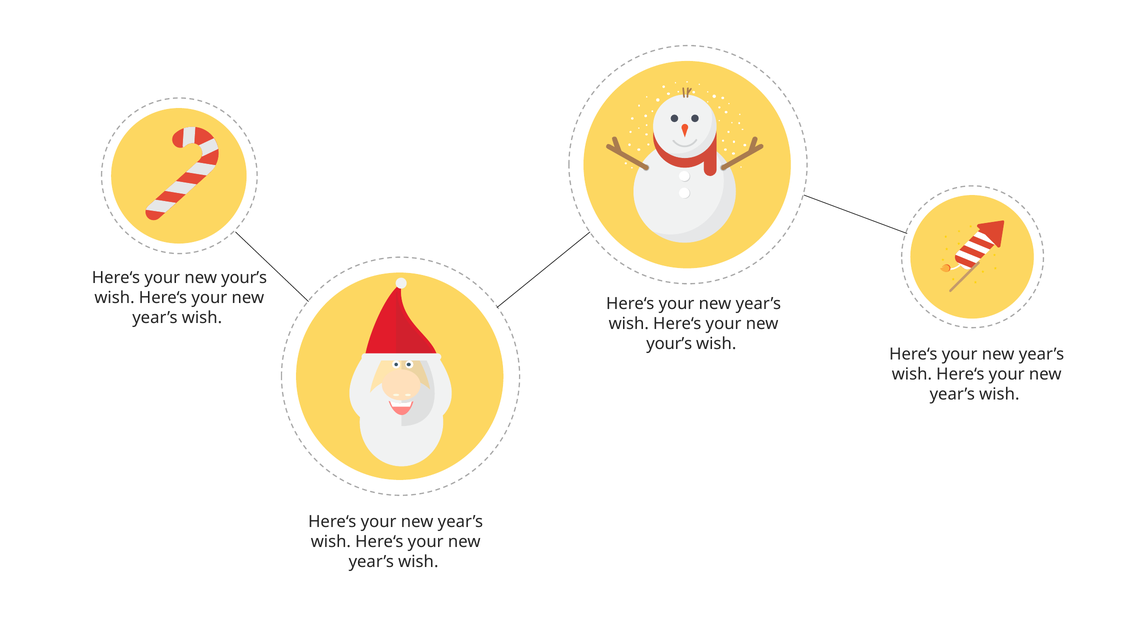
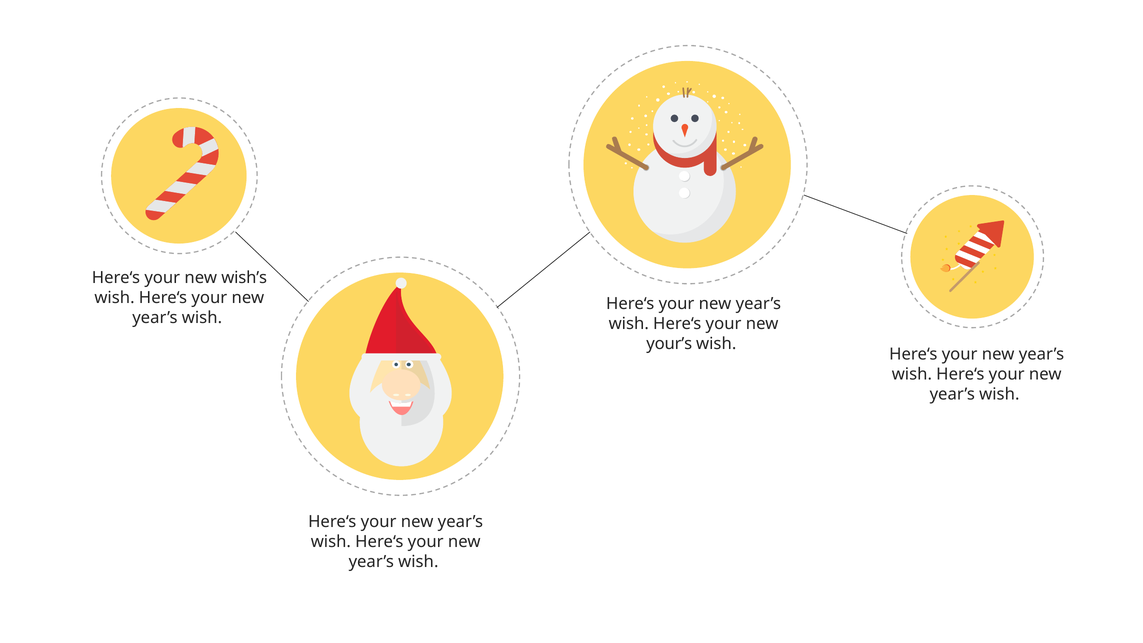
your’s: your’s -> wish’s (244, 278)
